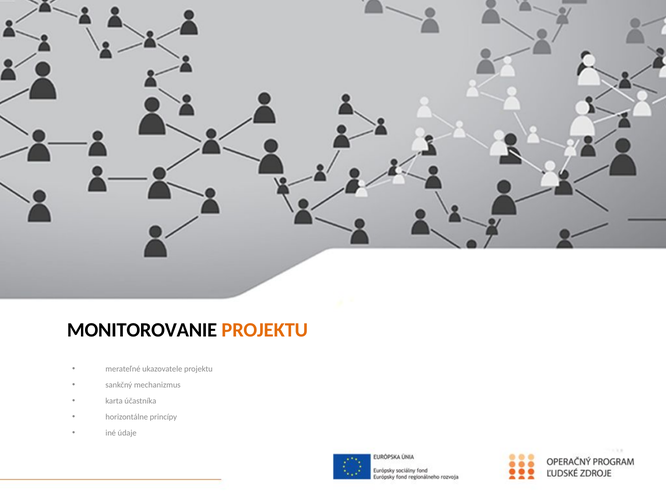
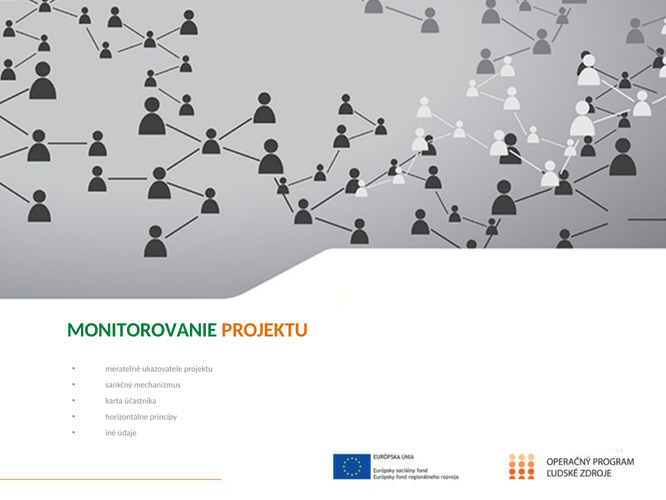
MONITOROVANIE colour: black -> green (142, 330)
